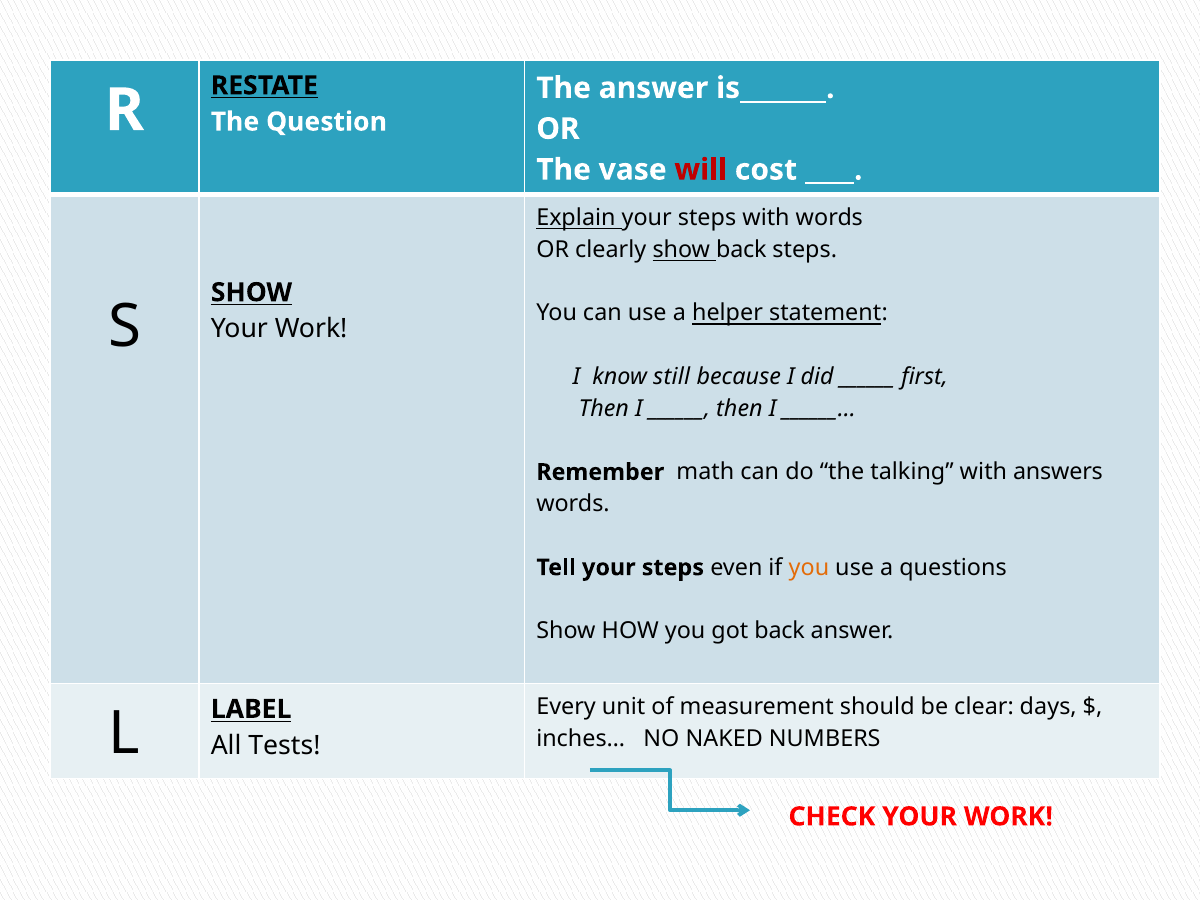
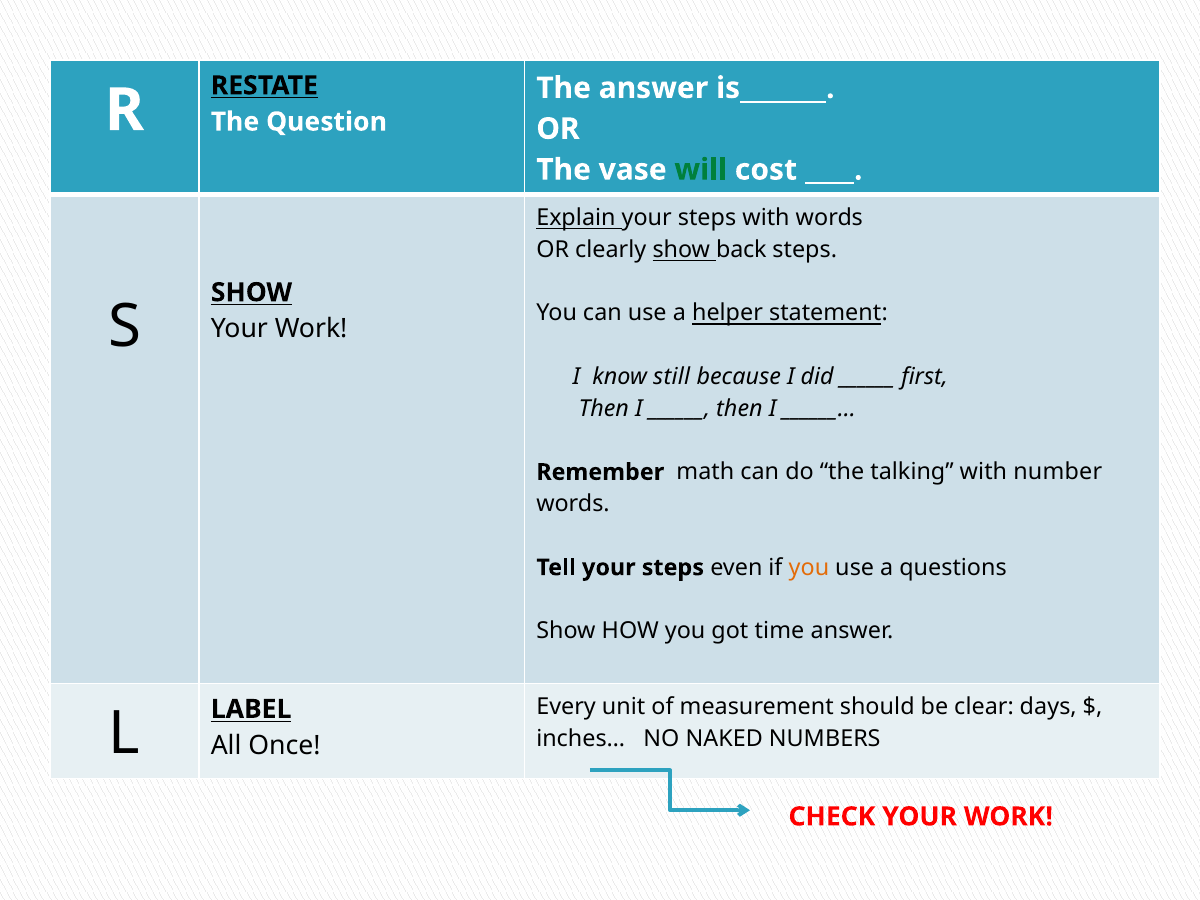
will colour: red -> green (701, 170)
answers: answers -> number (1058, 472)
got back: back -> time (779, 631)
Tests: Tests -> Once (284, 745)
